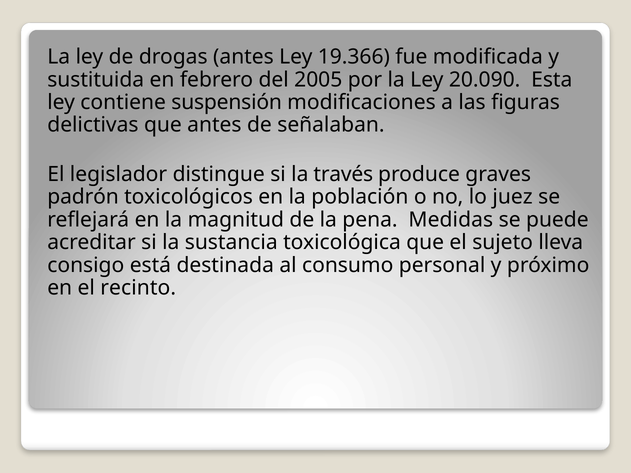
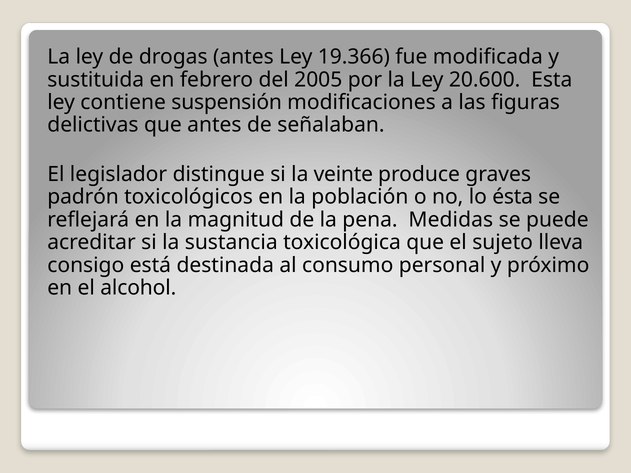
20.090: 20.090 -> 20.600 (485, 80)
través: través -> veinte (343, 174)
juez: juez -> ésta (513, 197)
recinto: recinto -> alcohol (138, 288)
